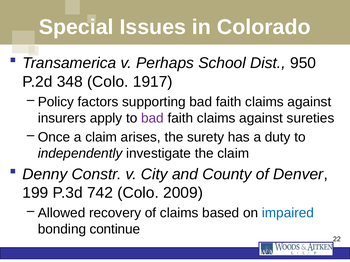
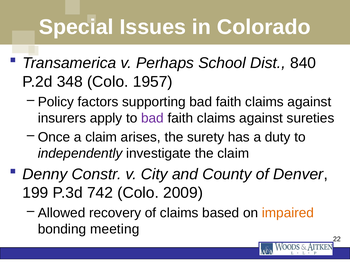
950: 950 -> 840 (303, 63)
1917: 1917 -> 1957 (153, 82)
impaired colour: blue -> orange (288, 213)
continue: continue -> meeting (115, 230)
